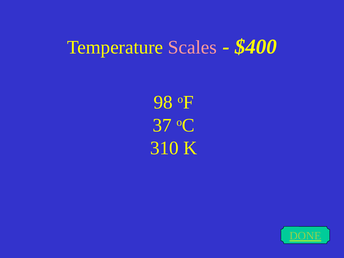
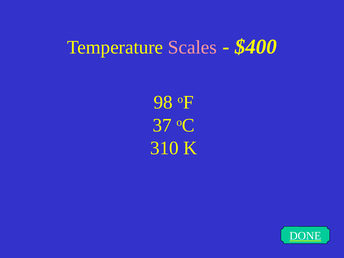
DONE colour: light green -> white (305, 236)
